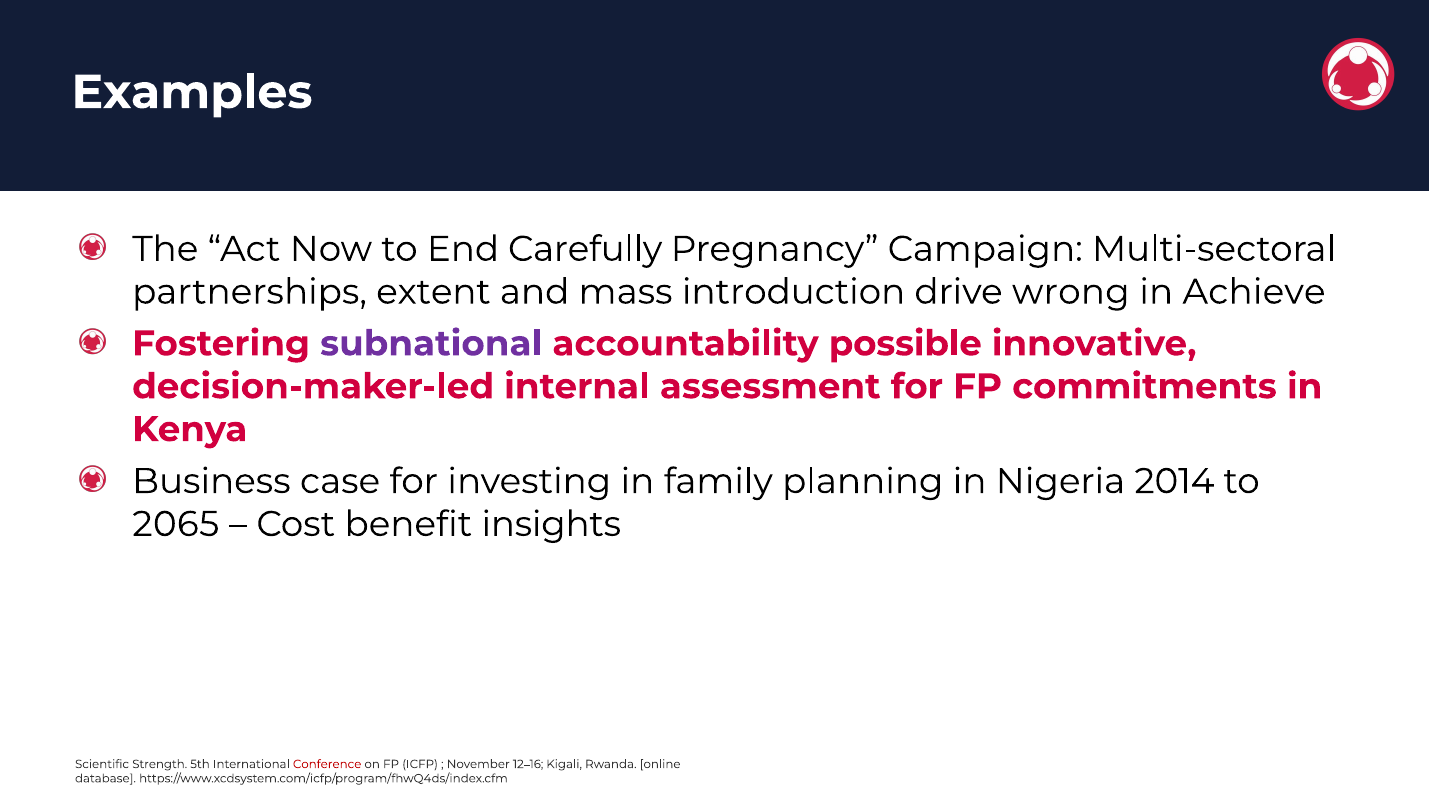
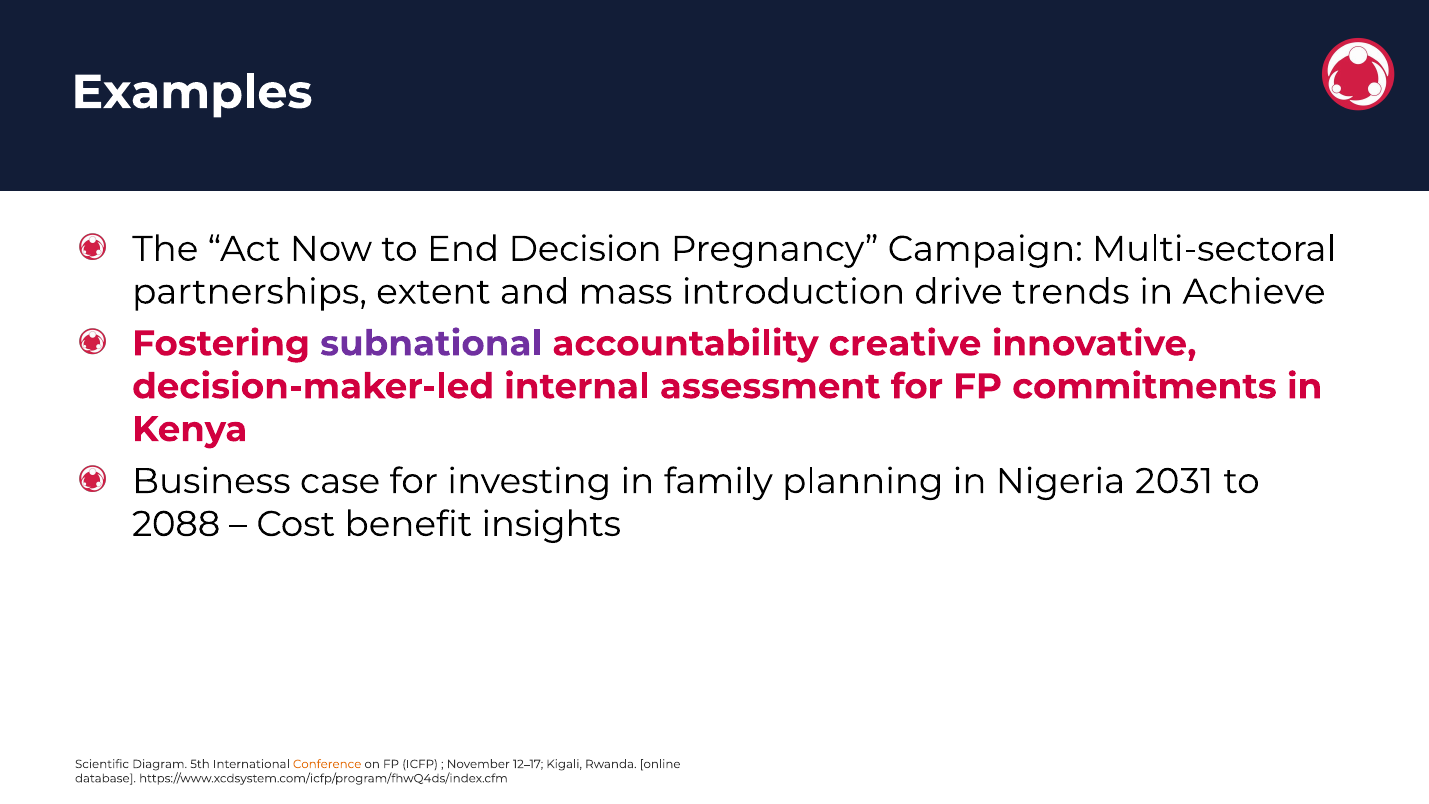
Carefully: Carefully -> Decision (585, 249)
wrong: wrong -> trends (1071, 292)
possible: possible -> creative (905, 344)
2014: 2014 -> 2031 (1174, 481)
2065: 2065 -> 2088 (176, 524)
Strength: Strength -> Diagram (160, 764)
Conference colour: red -> orange (327, 764)
12–16: 12–16 -> 12–17 (528, 764)
